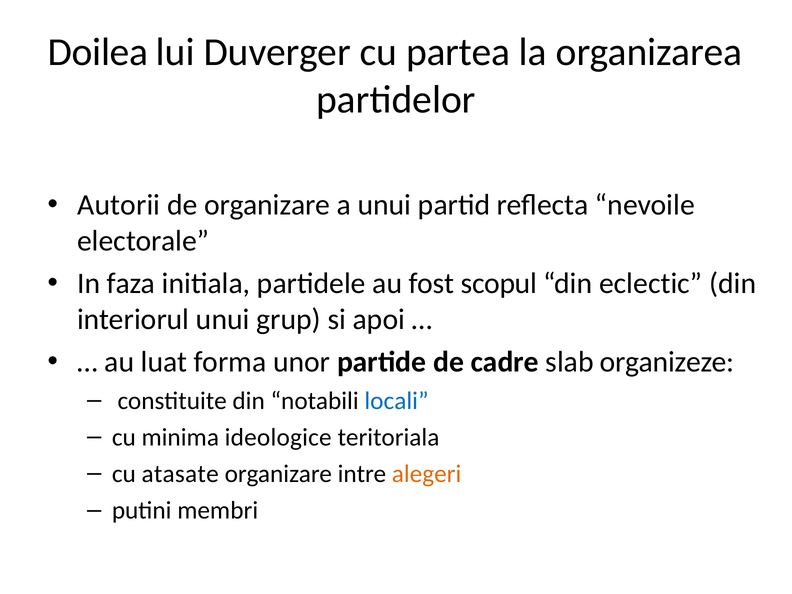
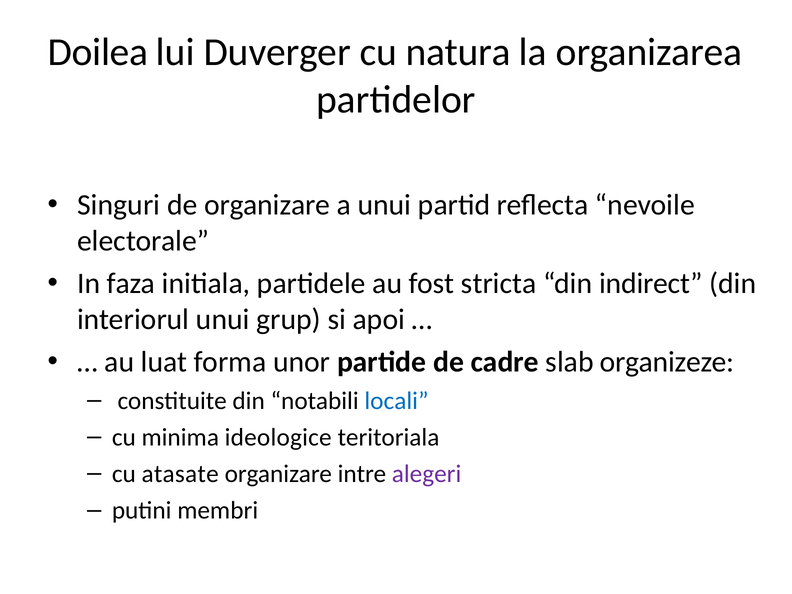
partea: partea -> natura (458, 52)
Autorii: Autorii -> Singuri (119, 205)
scopul: scopul -> stricta (499, 284)
eclectic: eclectic -> indirect (651, 284)
alegeri colour: orange -> purple (427, 474)
